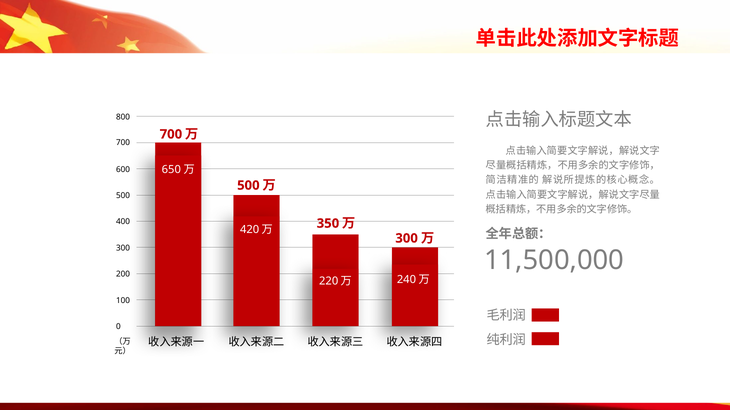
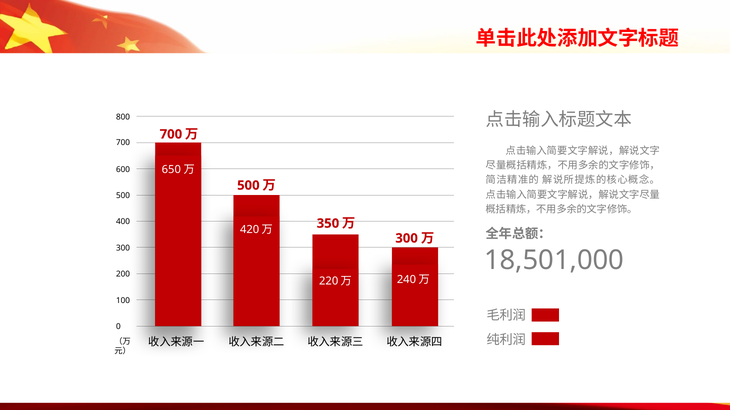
11,500,000: 11,500,000 -> 18,501,000 (554, 261)
